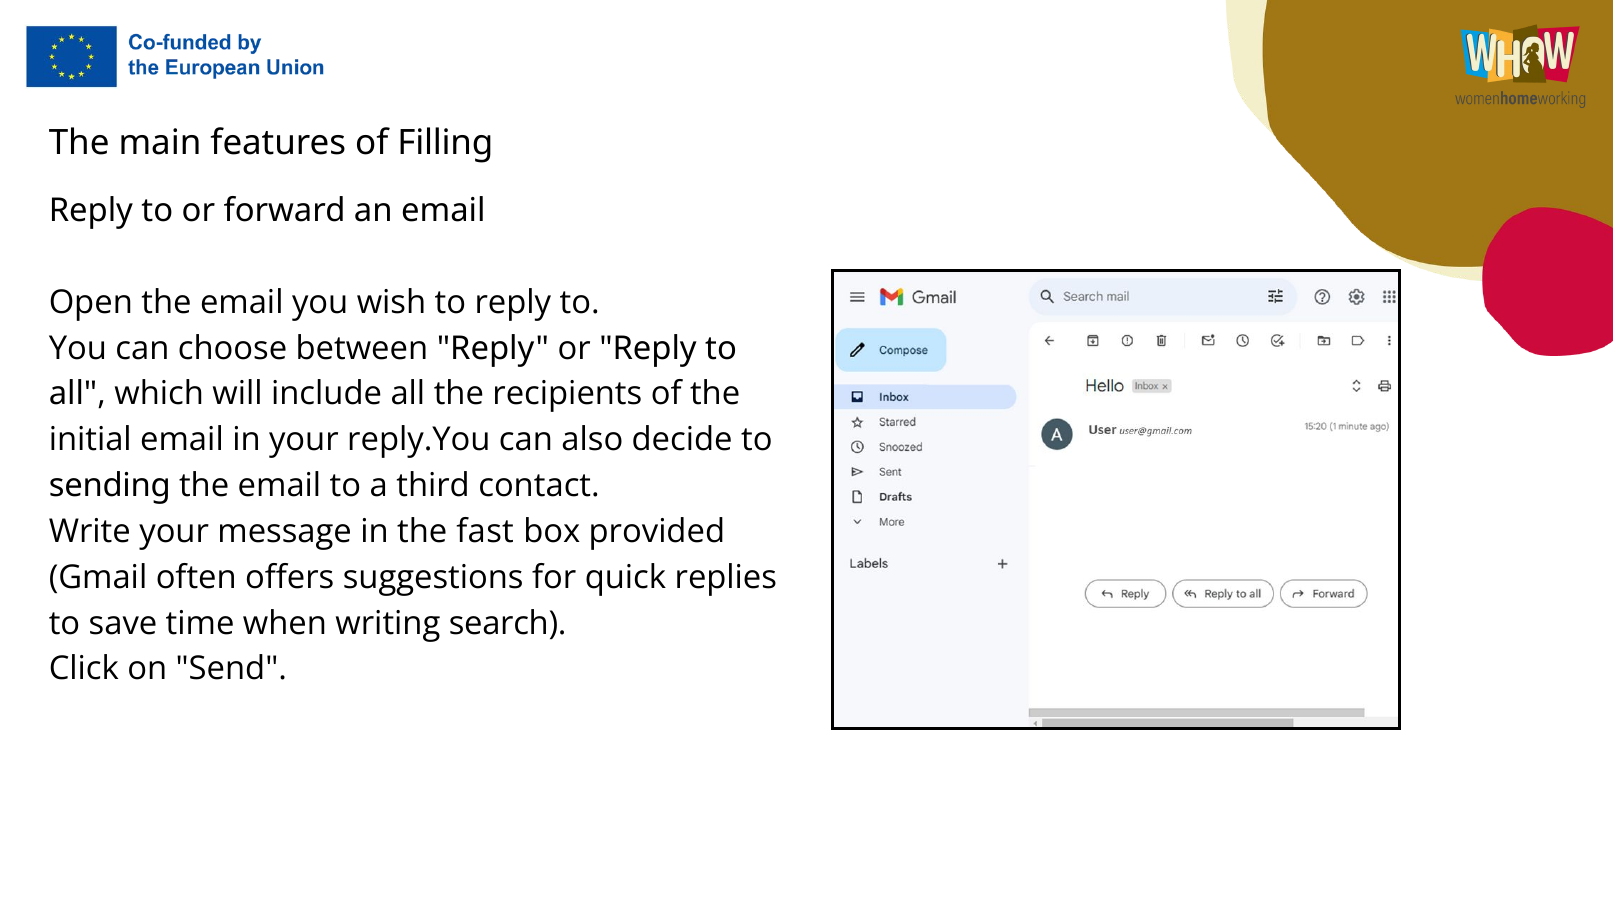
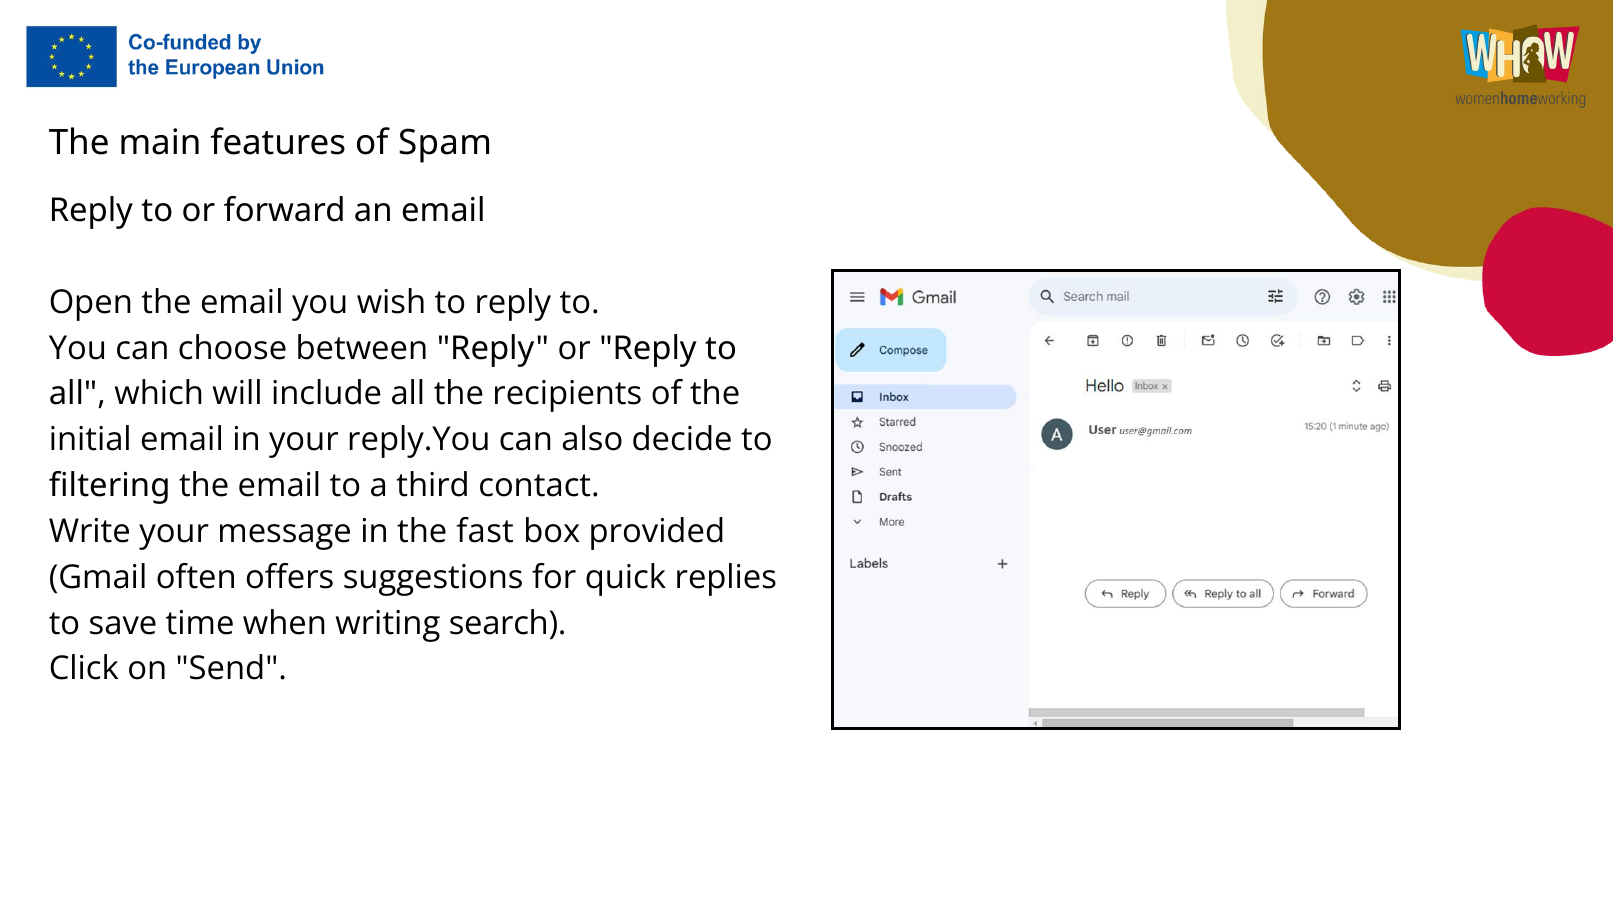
Filling: Filling -> Spam (445, 143)
sending: sending -> filtering (110, 486)
